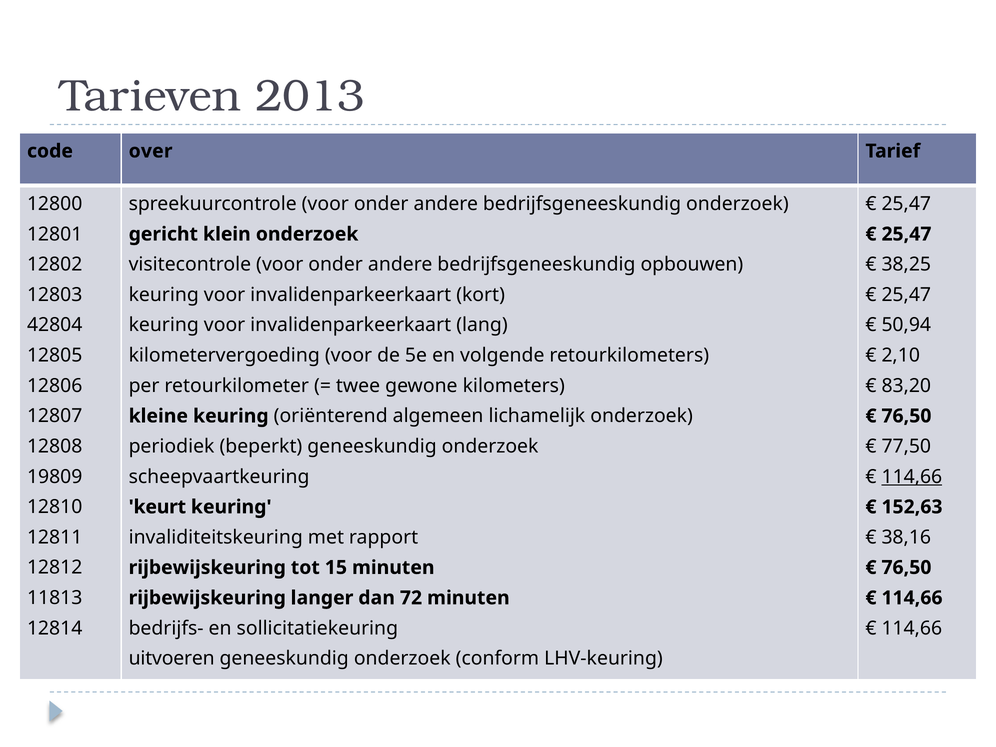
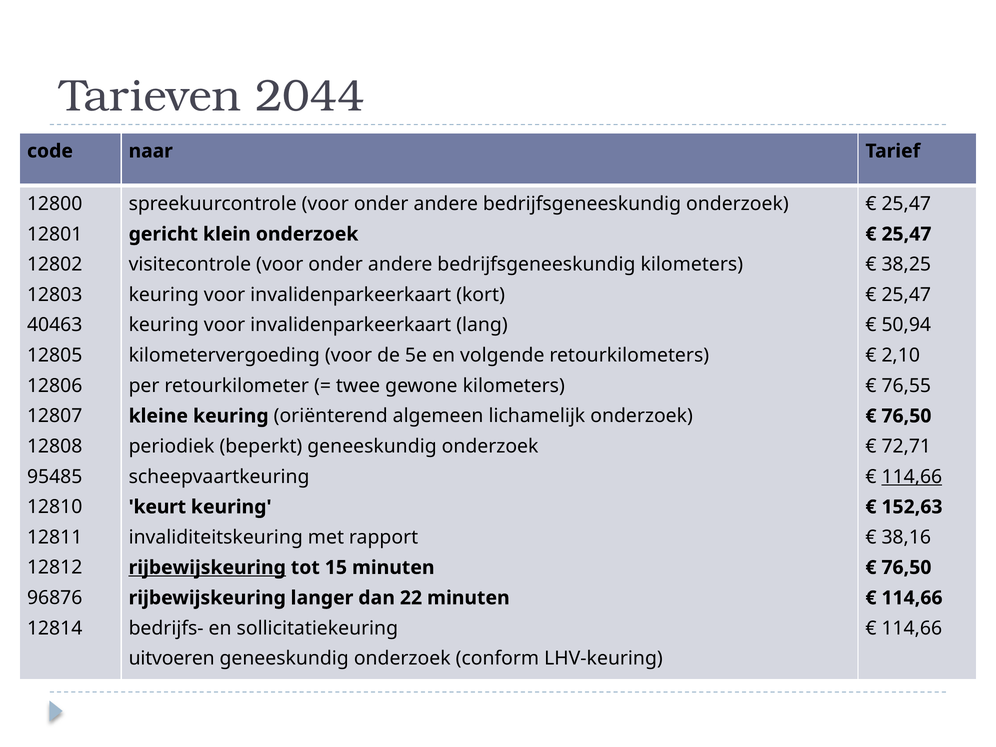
2013: 2013 -> 2044 (310, 96)
over: over -> naar (151, 151)
bedrijfsgeneeskundig opbouwen: opbouwen -> kilometers (692, 264)
42804: 42804 -> 40463 (55, 325)
83,20: 83,20 -> 76,55 (906, 386)
77,50: 77,50 -> 72,71 (906, 446)
19809: 19809 -> 95485 (55, 477)
rijbewijskeuring underline: none -> present (207, 568)
11813: 11813 -> 96876 (55, 598)
72: 72 -> 22 (411, 598)
